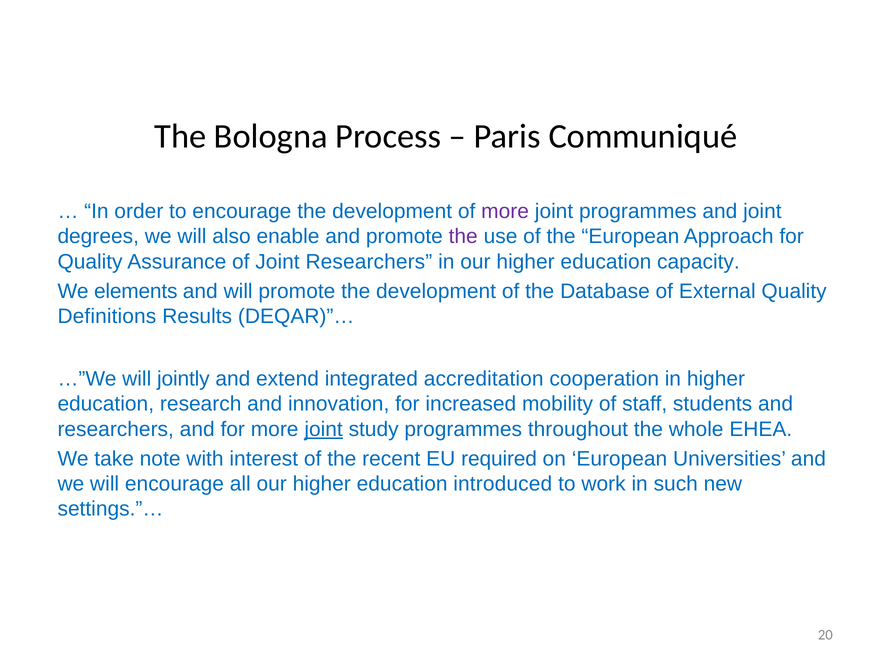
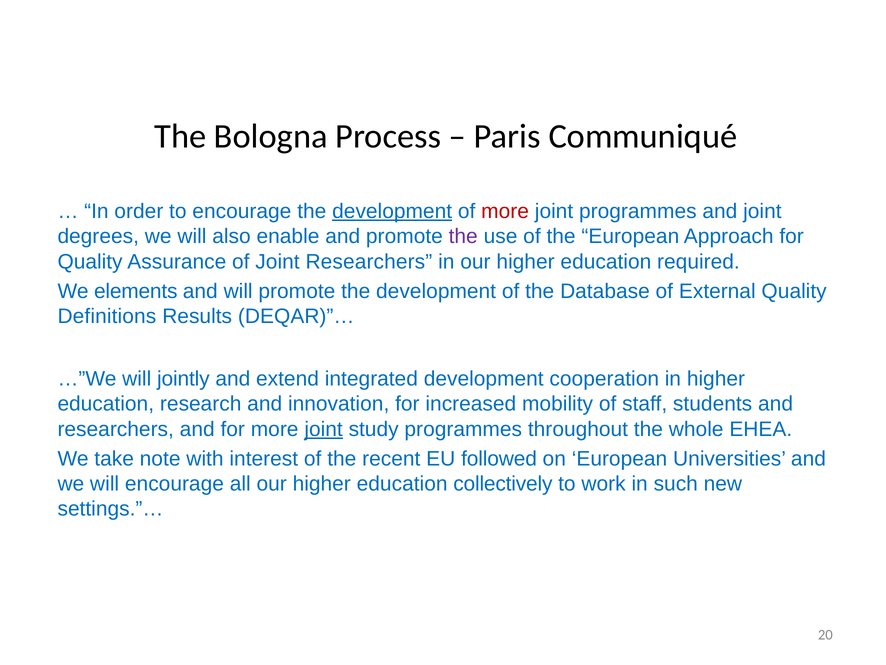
development underline: none -> present (392, 211)
more colour: purple -> red (505, 211)
capacity: capacity -> required (698, 261)
integrated accreditation: accreditation -> development (484, 379)
required: required -> followed (499, 458)
introduced: introduced -> collectively (503, 483)
